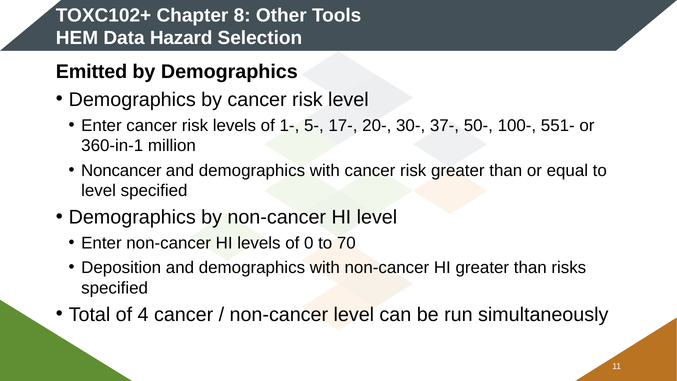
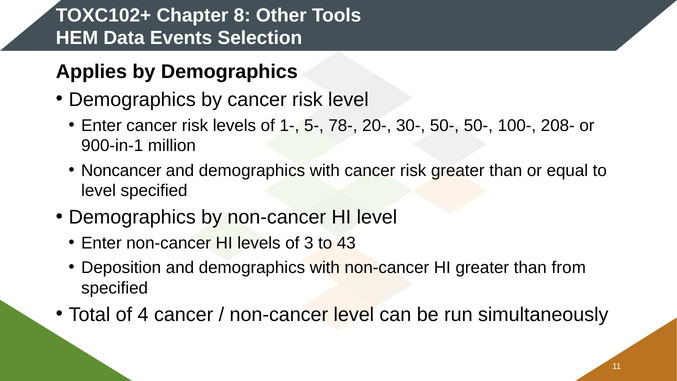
Hazard: Hazard -> Events (181, 38)
Emitted: Emitted -> Applies (91, 72)
17-: 17- -> 78- (343, 126)
30- 37-: 37- -> 50- (444, 126)
551-: 551- -> 208- (558, 126)
360-in-1: 360-in-1 -> 900-in-1 (112, 146)
0: 0 -> 3 (309, 243)
70: 70 -> 43 (346, 243)
risks: risks -> from (569, 268)
